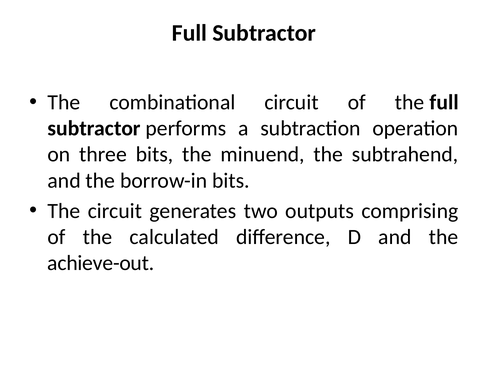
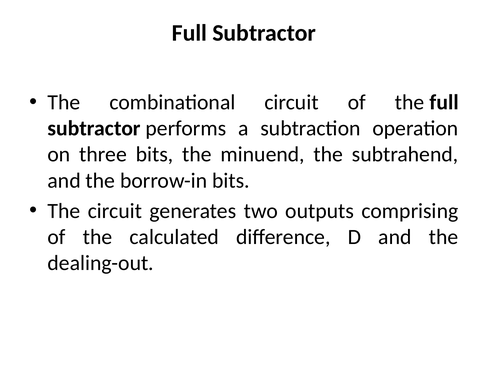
achieve-out: achieve-out -> dealing-out (101, 263)
